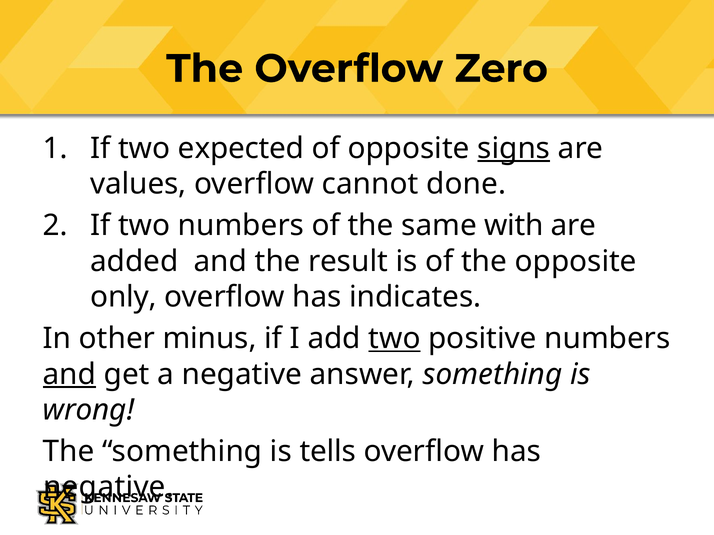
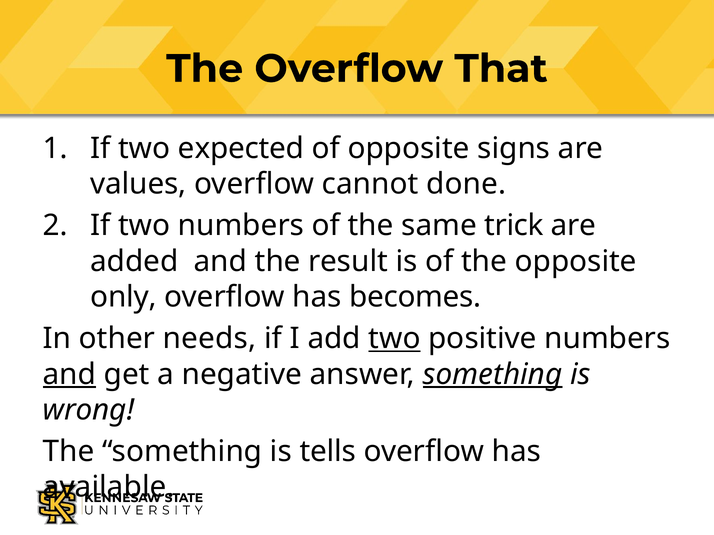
Zero: Zero -> That (501, 69)
signs underline: present -> none (514, 148)
with: with -> trick (514, 226)
indicates: indicates -> becomes (415, 297)
minus: minus -> needs (210, 339)
something underline: none -> present (493, 375)
negative: negative -> available (109, 488)
